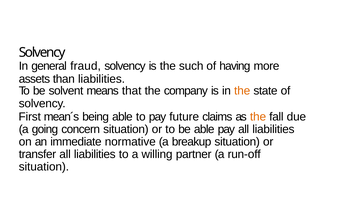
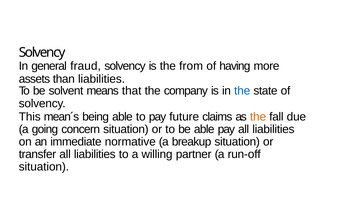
such: such -> from (191, 66)
the colour: orange -> blue (242, 91)
First: First -> This (30, 117)
